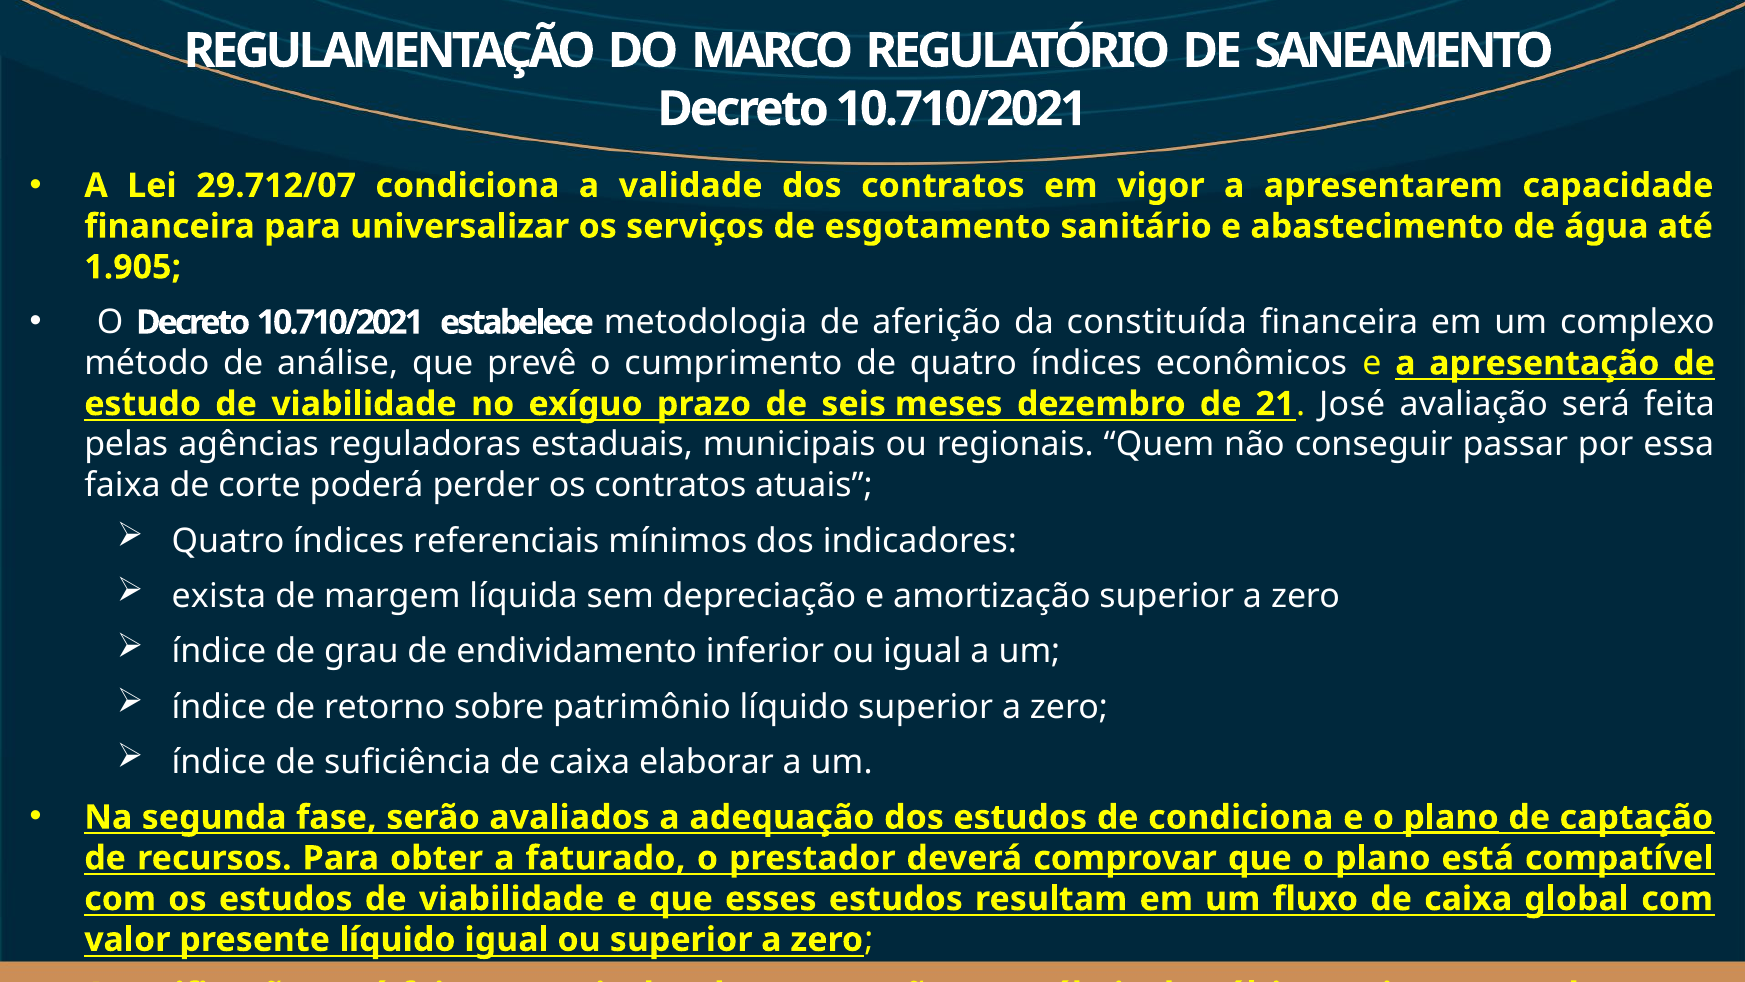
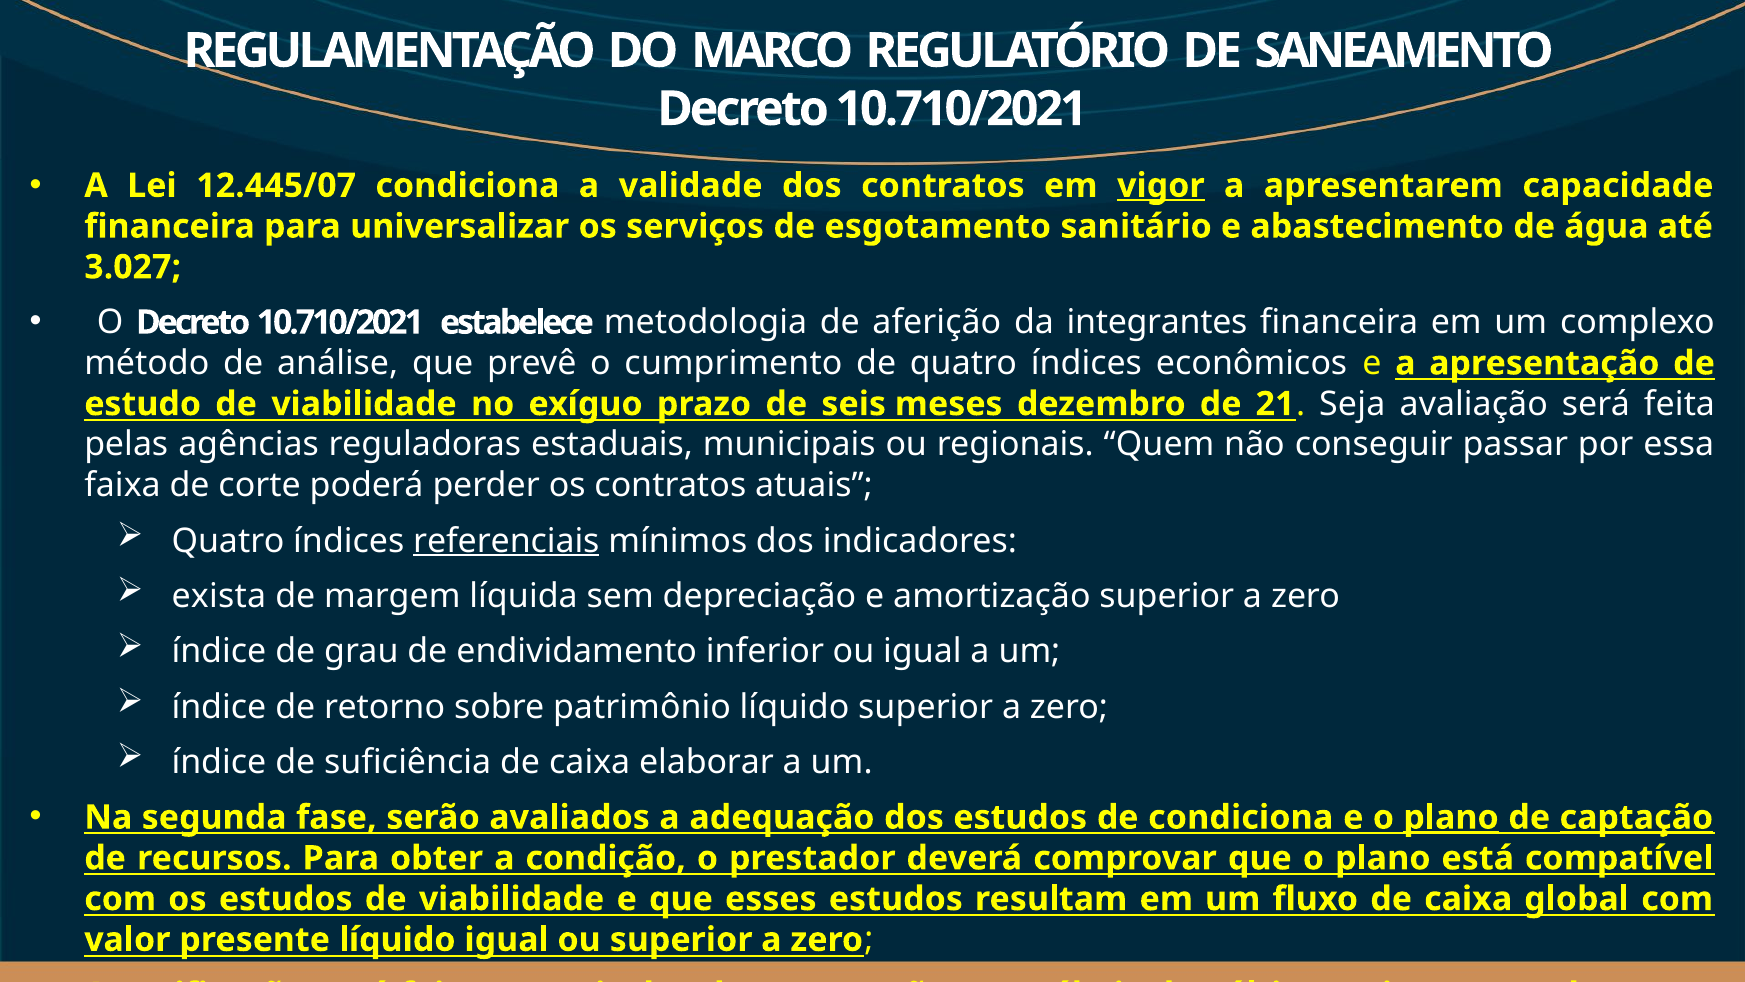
29.712/07: 29.712/07 -> 12.445/07 (276, 186)
vigor underline: none -> present (1161, 186)
1.905: 1.905 -> 3.027 (133, 267)
constituída: constituída -> integrantes (1157, 322)
José: José -> Seja (1352, 404)
referenciais underline: none -> present (506, 541)
faturado: faturado -> condição (606, 858)
